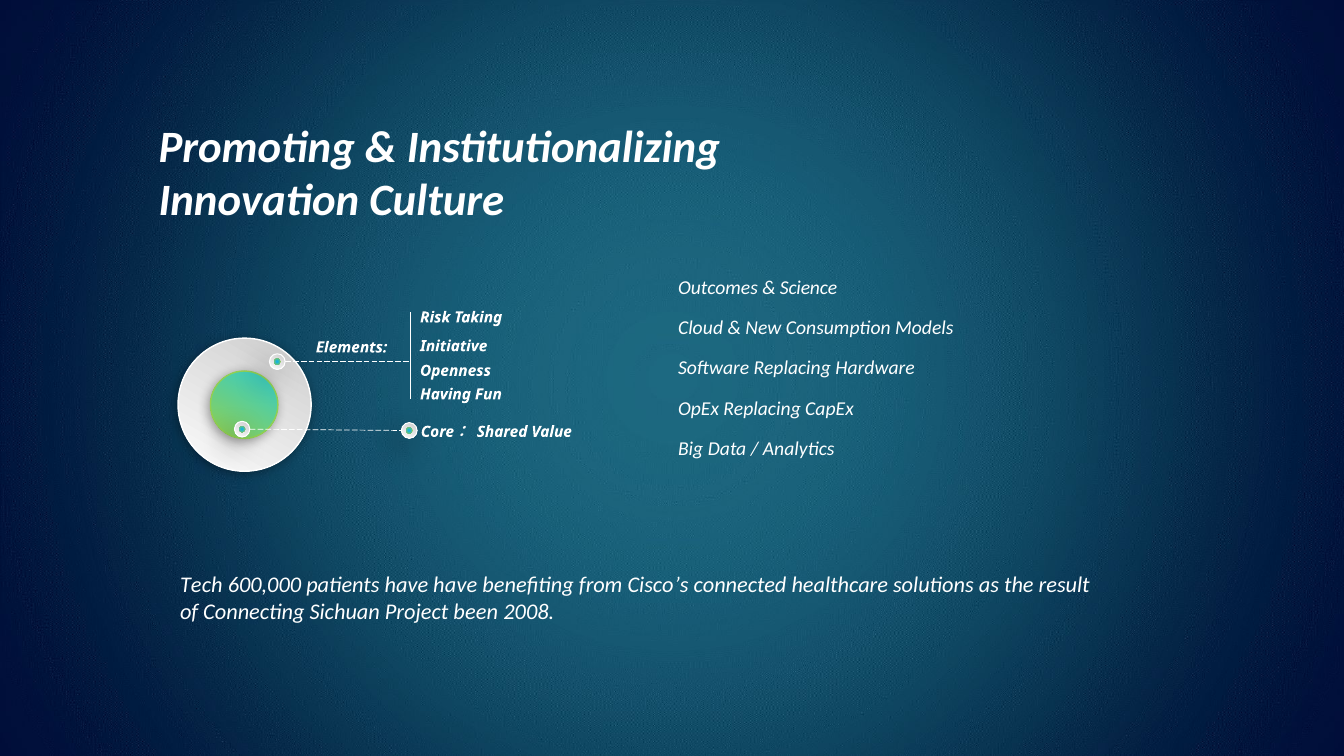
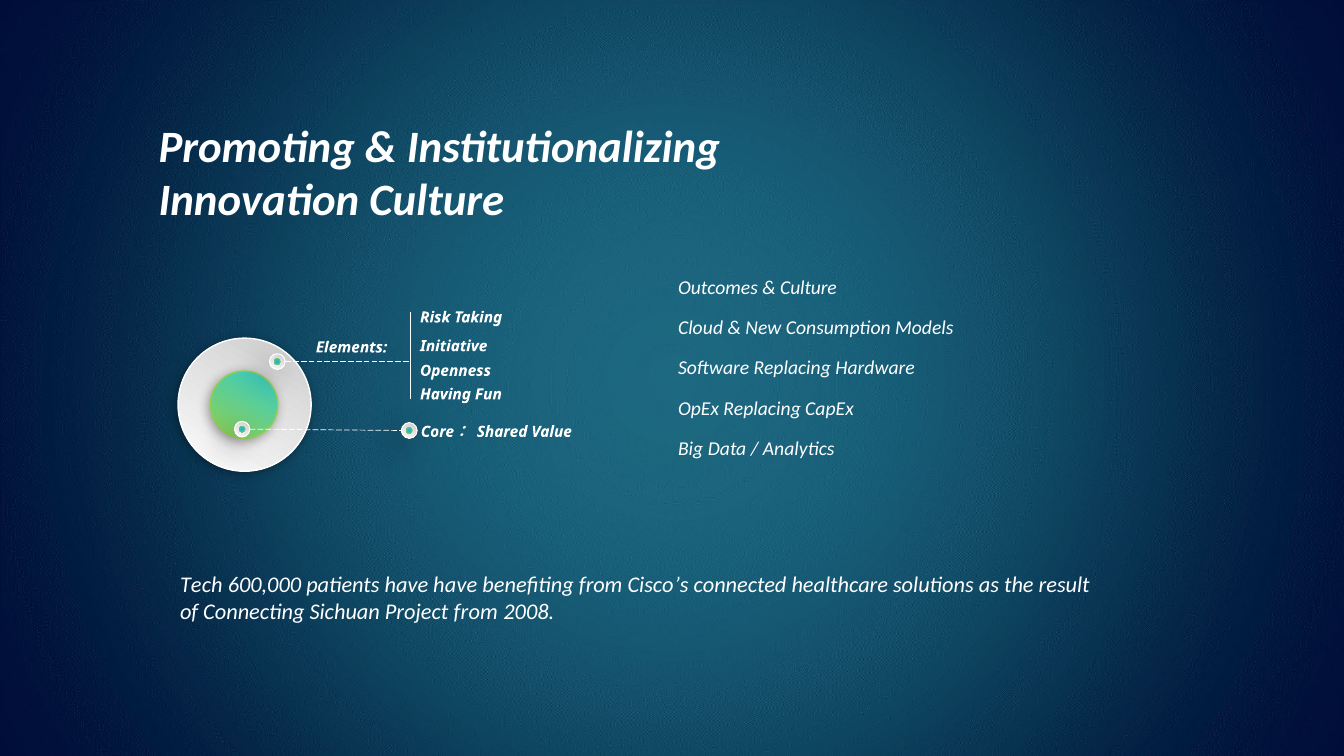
Science: Science -> Culture (808, 288)
Project been: been -> from (476, 612)
